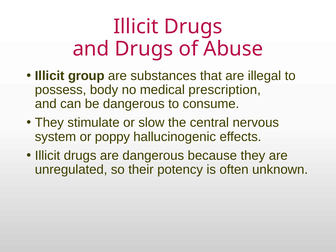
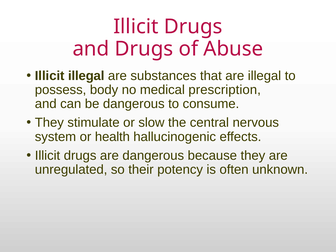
Illicit group: group -> illegal (86, 76)
poppy: poppy -> health (112, 137)
